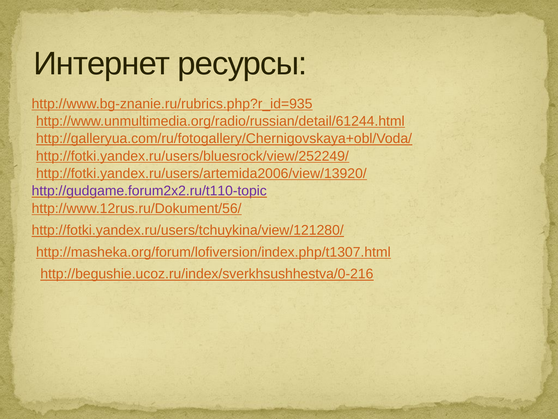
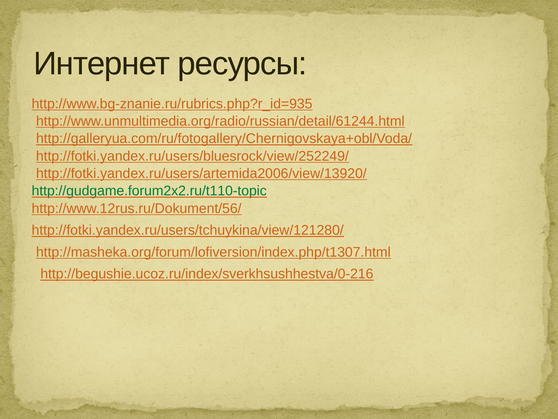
http://gudgame.forum2x2.ru/t110-topic colour: purple -> green (149, 191)
